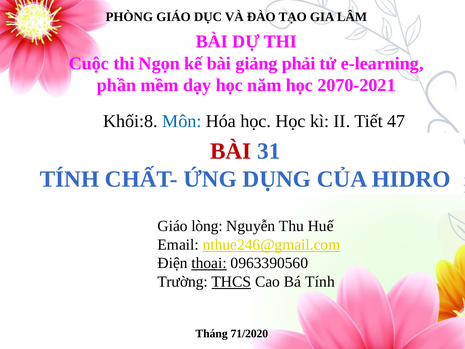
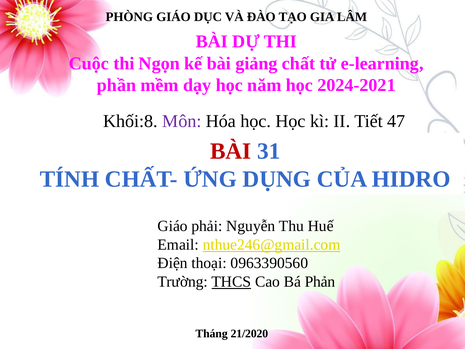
phải: phải -> chất (299, 63)
2070-2021: 2070-2021 -> 2024-2021 (357, 85)
Môn colour: blue -> purple (182, 121)
lòng: lòng -> phải (207, 226)
thoại underline: present -> none (209, 263)
Bá Tính: Tính -> Phản (320, 282)
71/2020: 71/2020 -> 21/2020 (249, 333)
